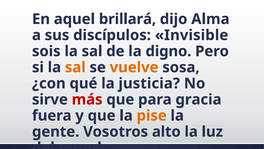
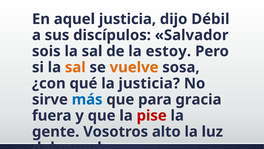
aquel brillará: brillará -> justicia (127, 19)
Alma: Alma -> Débil (210, 19)
Invisible: Invisible -> Salvador (192, 35)
digno: digno -> estoy (168, 51)
más colour: red -> blue (87, 99)
pise colour: orange -> red (152, 115)
